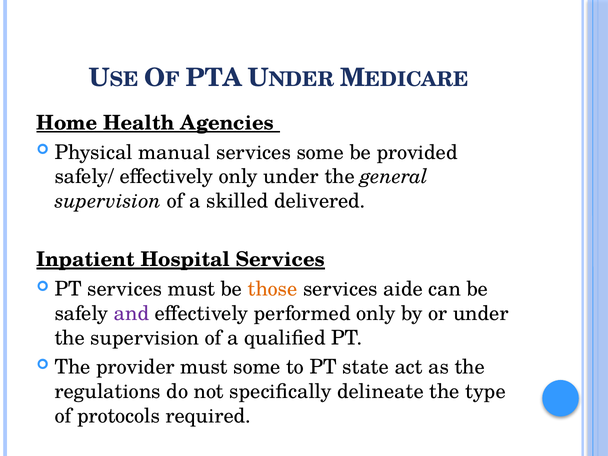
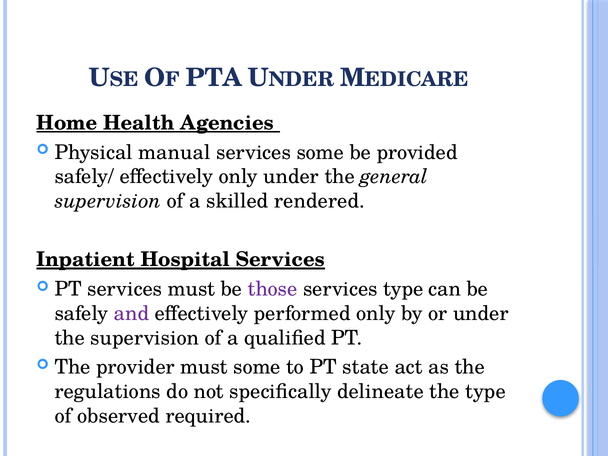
delivered: delivered -> rendered (320, 201)
those colour: orange -> purple (273, 289)
services aide: aide -> type (403, 289)
protocols: protocols -> observed (119, 416)
